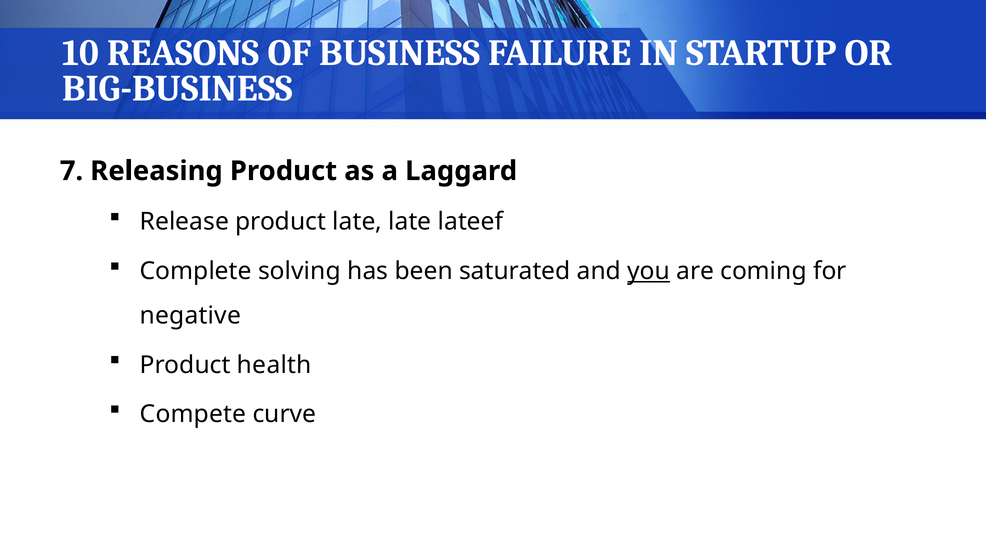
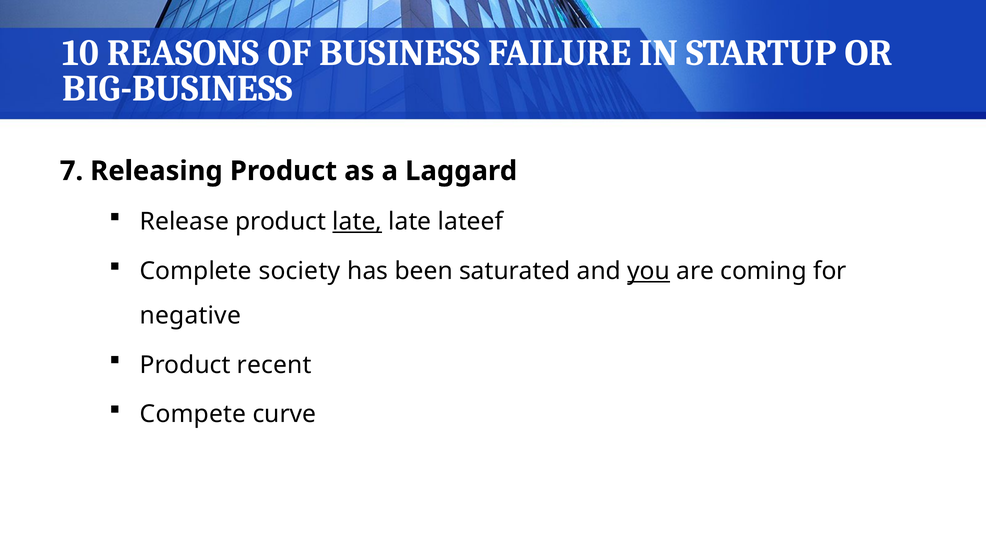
late underline: none -> present (357, 222)
solving: solving -> society (299, 271)
health: health -> recent (274, 365)
